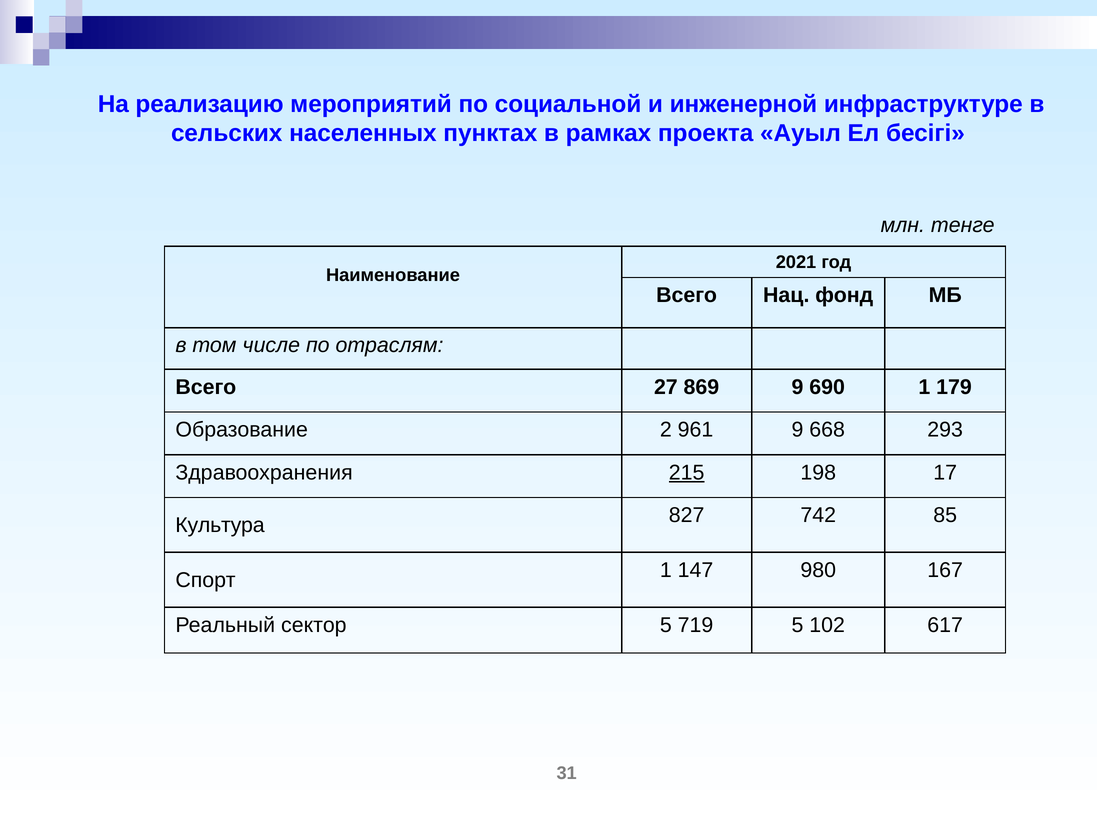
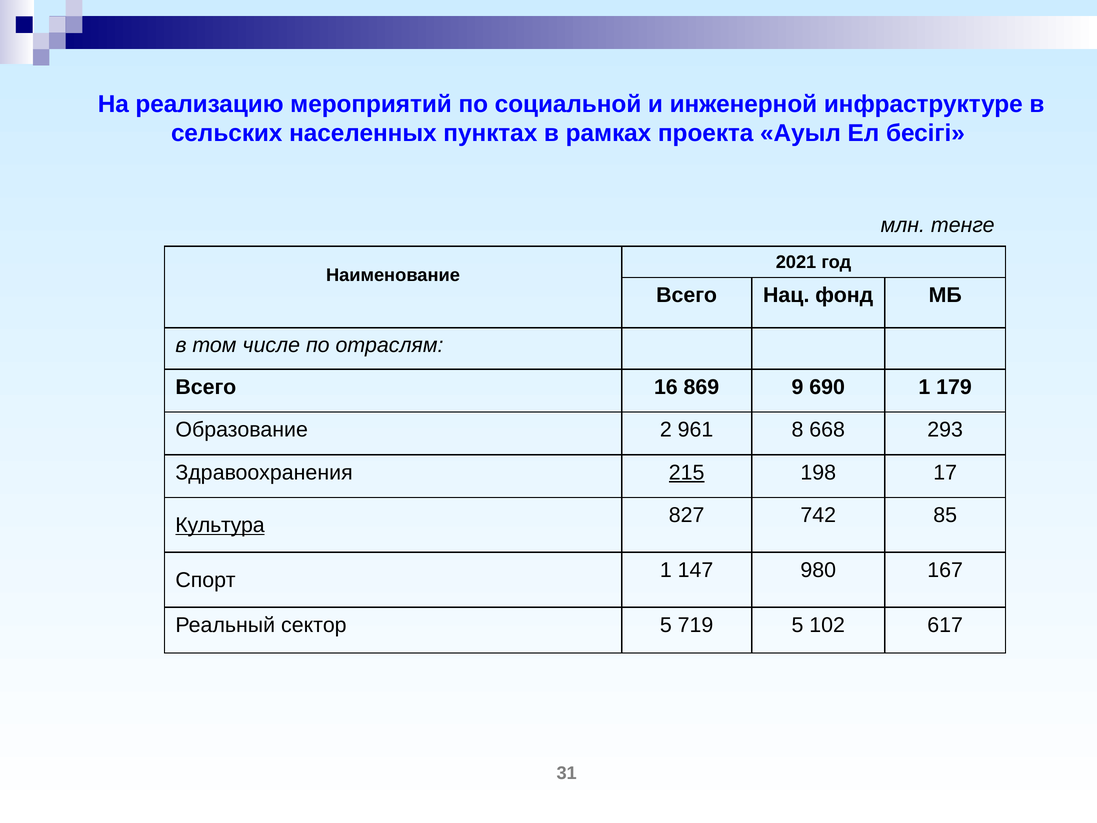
27: 27 -> 16 (666, 387)
961 9: 9 -> 8 (797, 430)
Культура underline: none -> present (220, 525)
